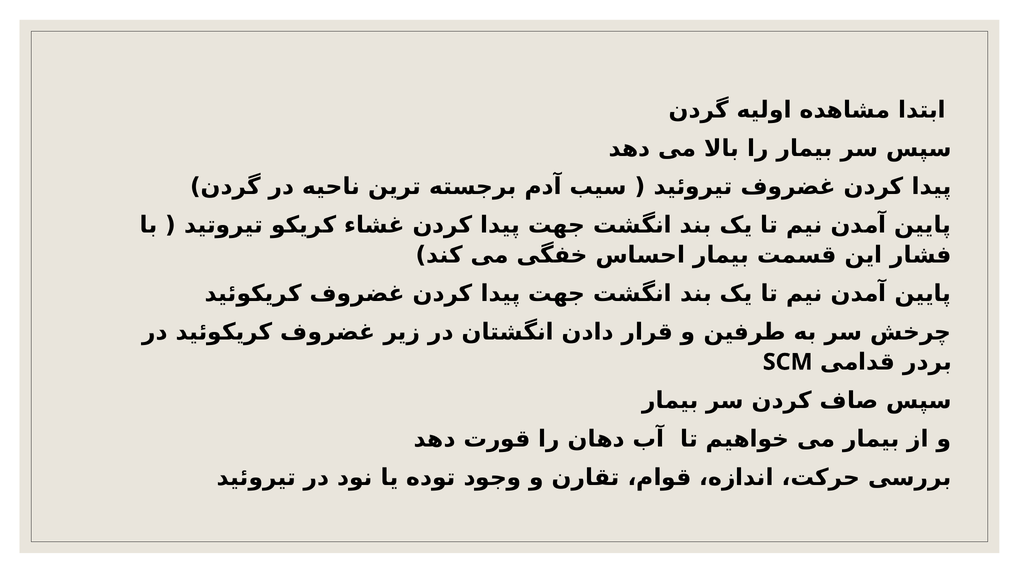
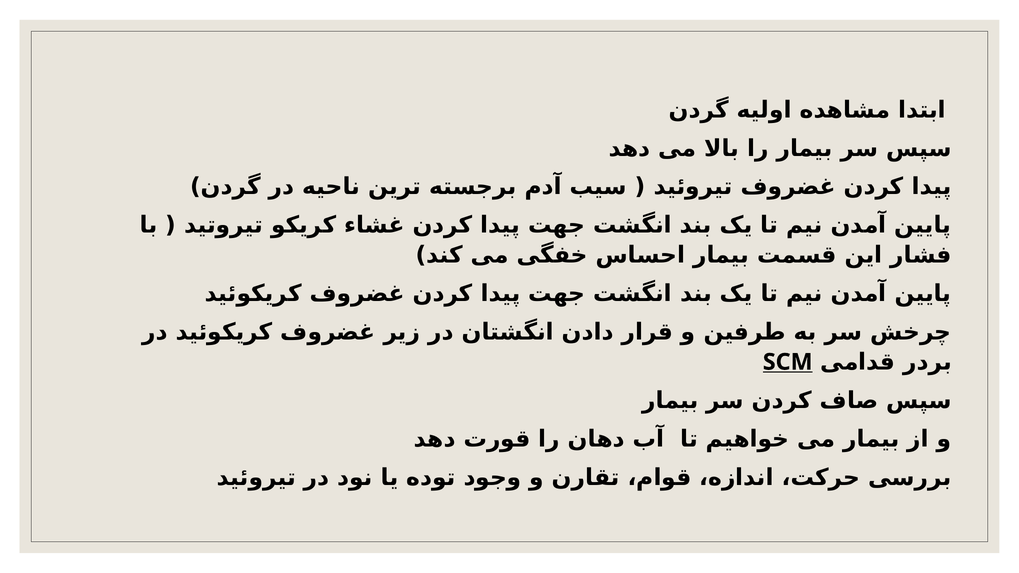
SCM underline: none -> present (788, 362)
